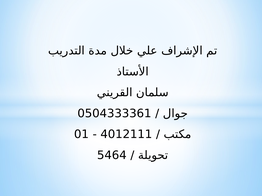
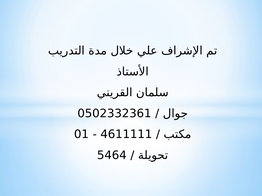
0504333361: 0504333361 -> 0502332361 (115, 114)
4012111: 4012111 -> 4611111 (126, 135)
